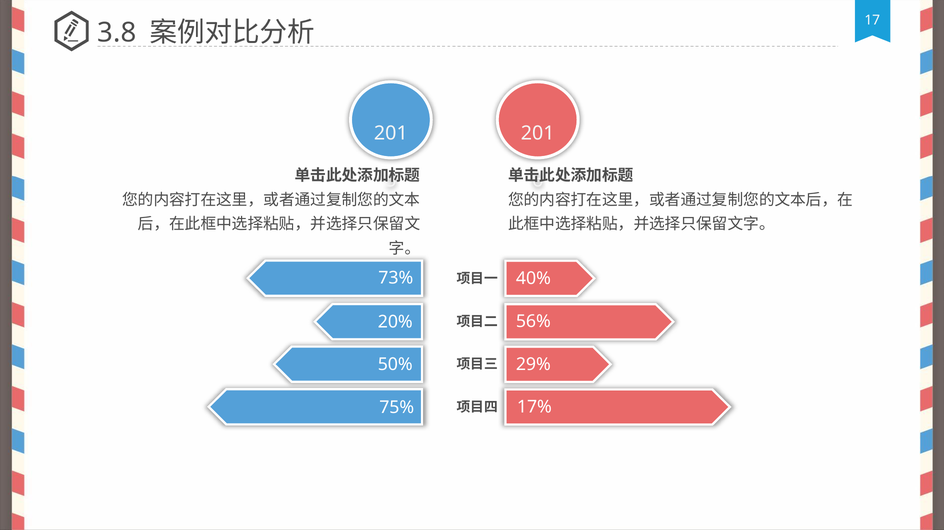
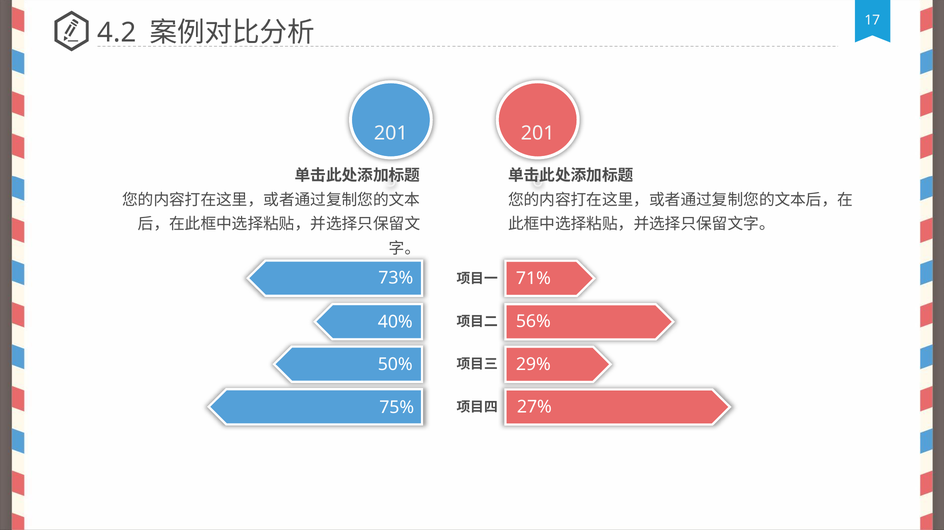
3.8: 3.8 -> 4.2 (117, 33)
40%: 40% -> 71% (533, 279)
20%: 20% -> 40% (395, 322)
17%: 17% -> 27% (534, 408)
